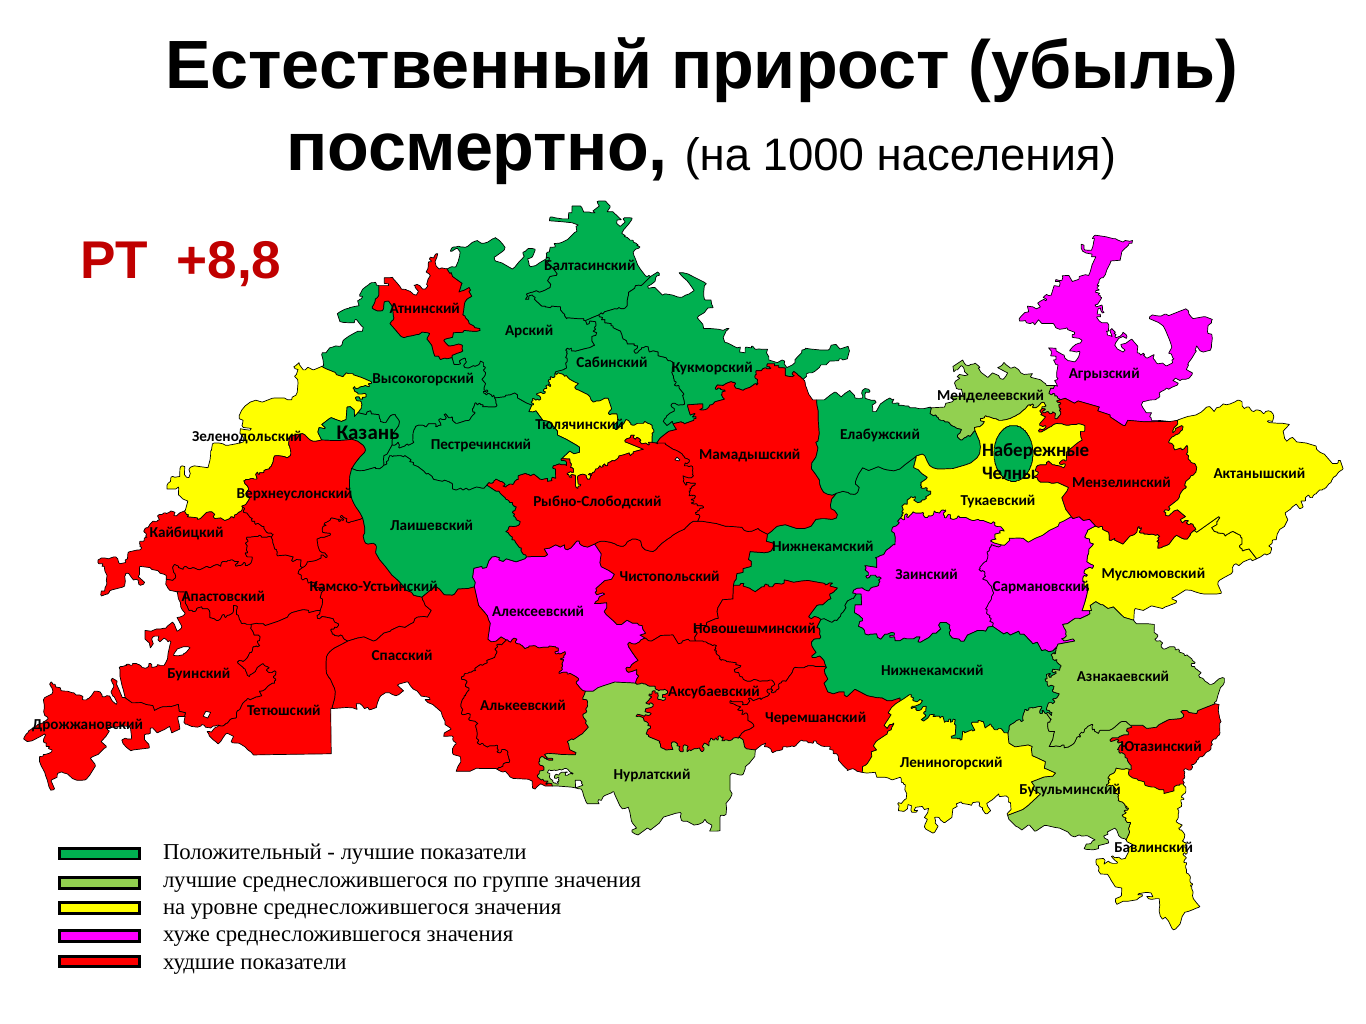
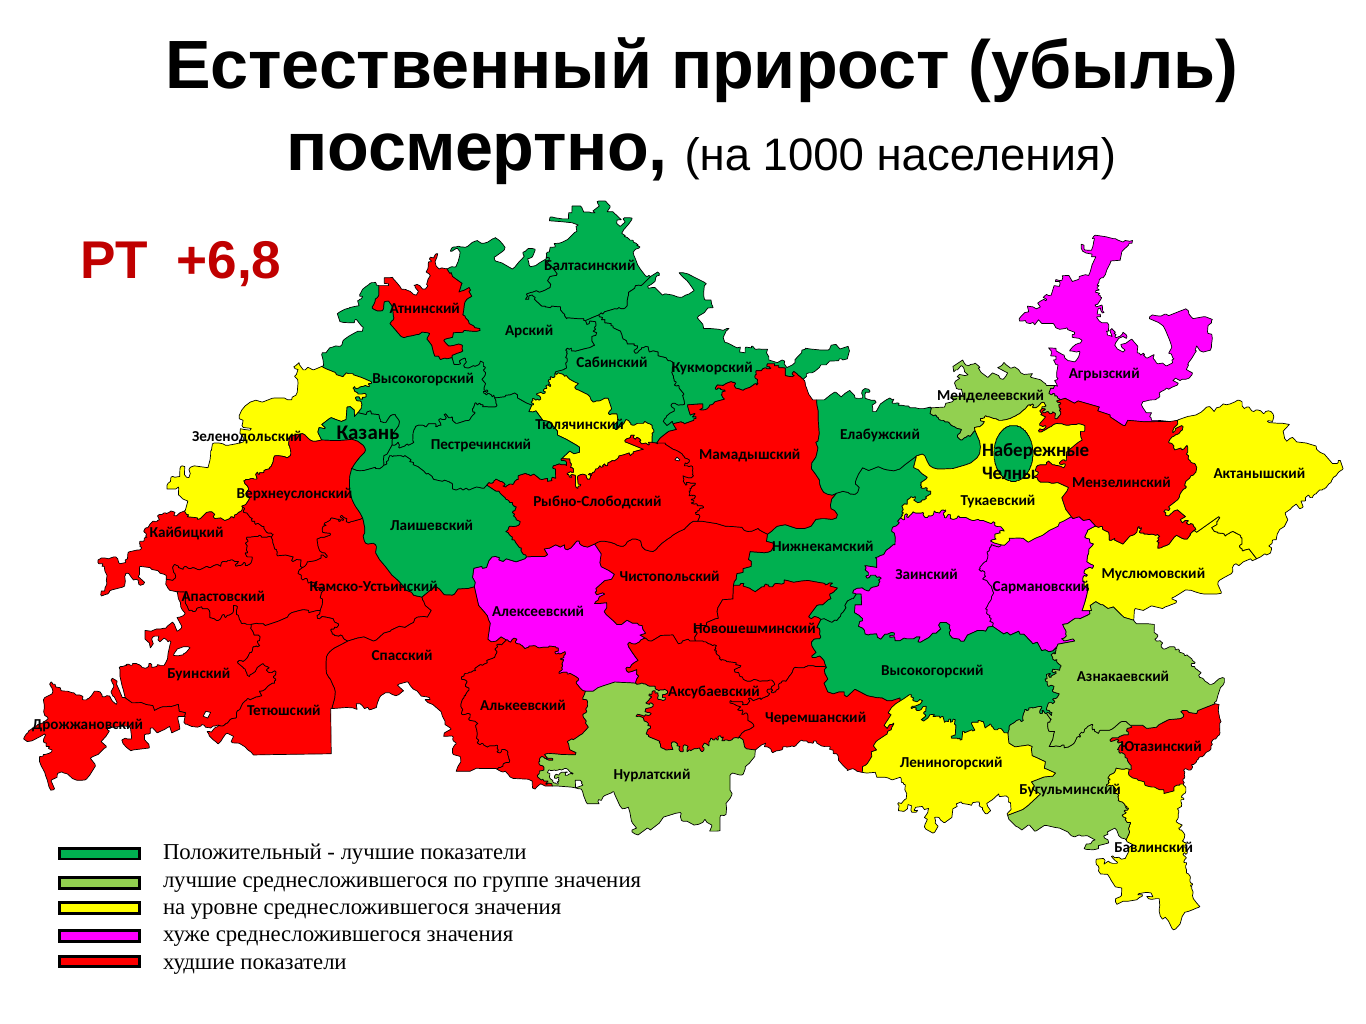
+8,8: +8,8 -> +6,8 (229, 261)
Нижнекамский: Нижнекамский -> Высокогорский (932, 671)
